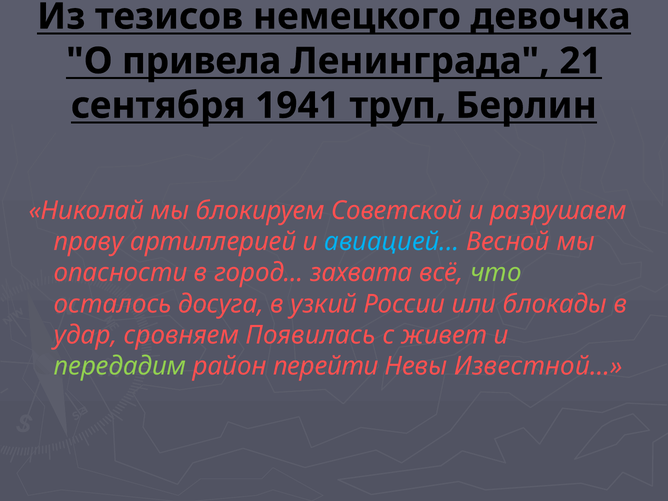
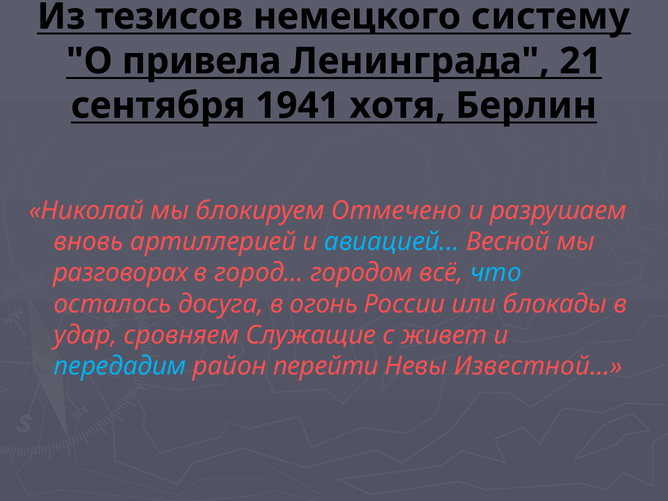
девочка: девочка -> систему (550, 16)
труп: труп -> хотя (398, 106)
Советской: Советской -> Отмечено (397, 210)
праву: праву -> вновь (89, 242)
опасности: опасности -> разговорах (121, 273)
захвата: захвата -> городом (361, 273)
что colour: light green -> light blue (496, 273)
узкий: узкий -> огонь (324, 304)
Появилась: Появилась -> Служащие (311, 335)
передадим colour: light green -> light blue (120, 366)
